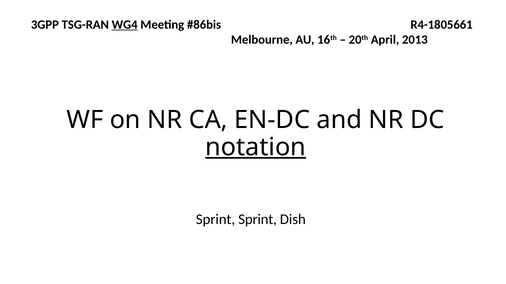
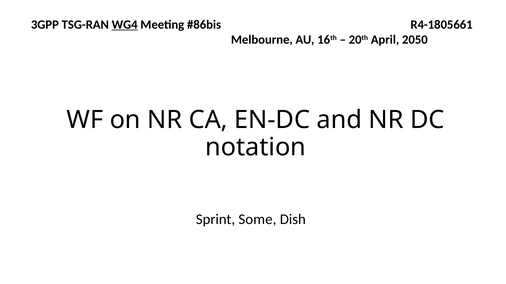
2013: 2013 -> 2050 (415, 40)
notation underline: present -> none (256, 147)
Sprint Sprint: Sprint -> Some (257, 220)
